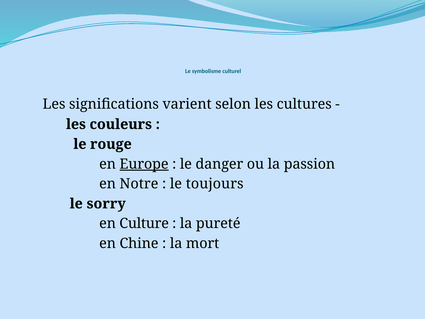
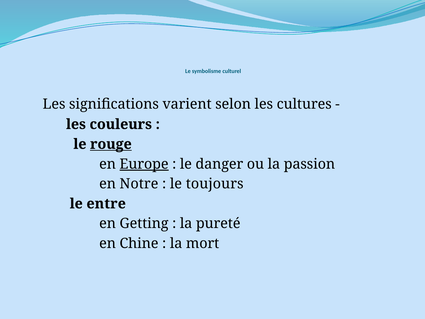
rouge underline: none -> present (111, 144)
sorry: sorry -> entre (106, 204)
Culture: Culture -> Getting (144, 223)
